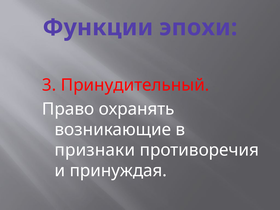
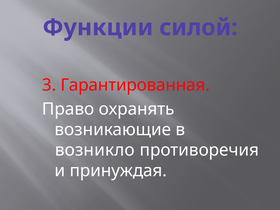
эпохи: эпохи -> силой (198, 28)
Принудительный: Принудительный -> Гарантированная (135, 85)
признаки: признаки -> возникло (95, 150)
